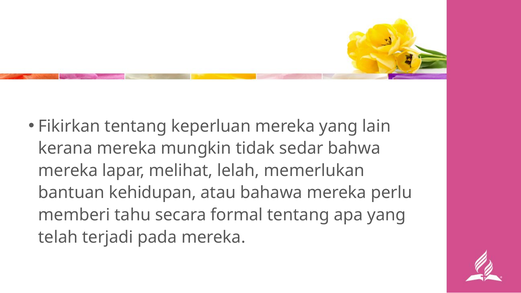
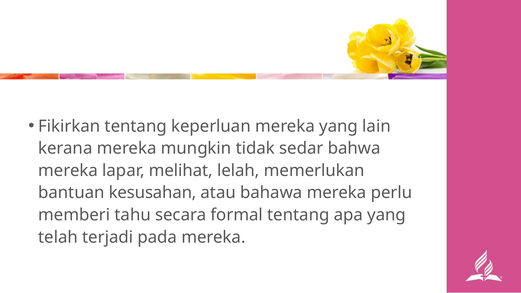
kehidupan: kehidupan -> kesusahan (153, 193)
